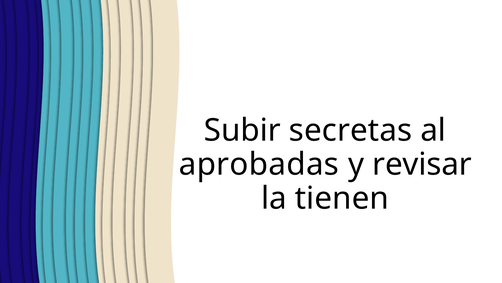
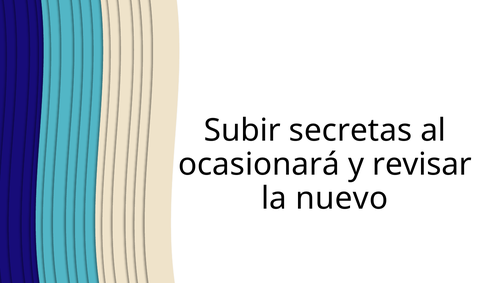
aprobadas: aprobadas -> ocasionará (259, 164)
tienen: tienen -> nuevo (342, 198)
